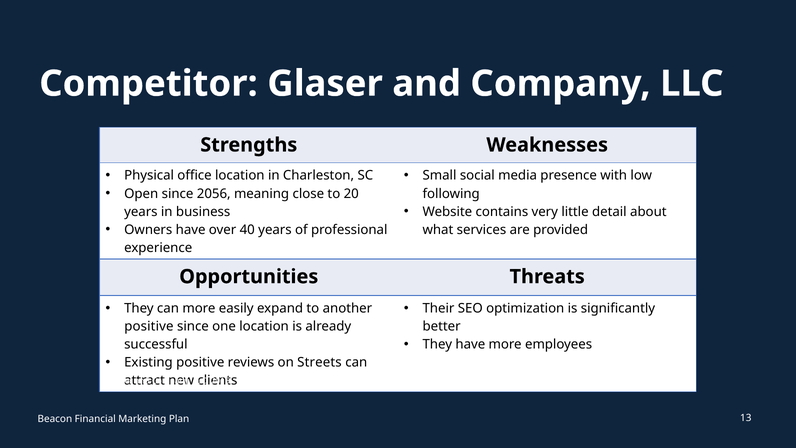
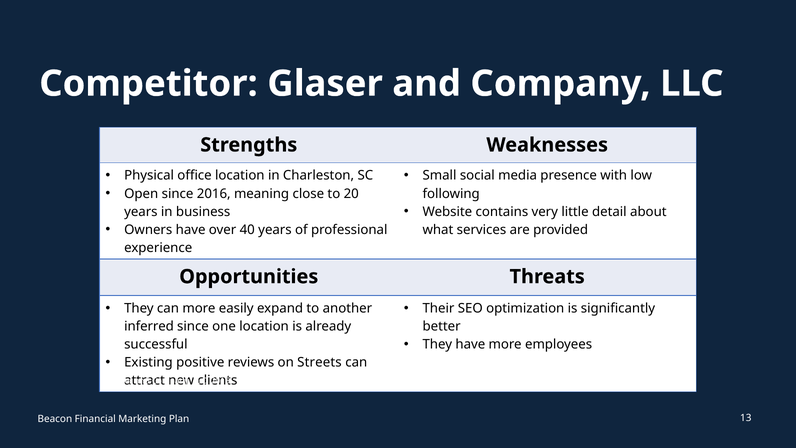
2056: 2056 -> 2016 (214, 194)
positive: positive -> inferred (149, 326)
